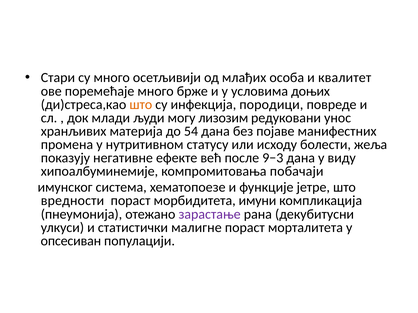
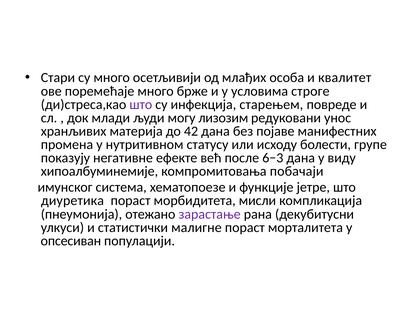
доњих: доњих -> строге (310, 91)
што colour: orange -> purple (141, 105)
породици: породици -> старењем (271, 105)
54: 54 -> 42 (191, 131)
жеља: жеља -> групе (370, 145)
9−3: 9−3 -> 6−3 (273, 158)
вредности: вредности -> диуретика (72, 201)
имуни: имуни -> мисли (257, 201)
